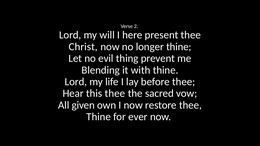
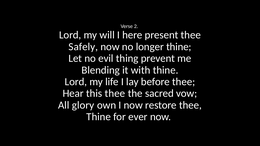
Christ: Christ -> Safely (83, 47)
given: given -> glory (83, 105)
